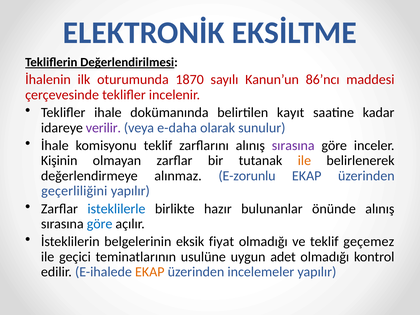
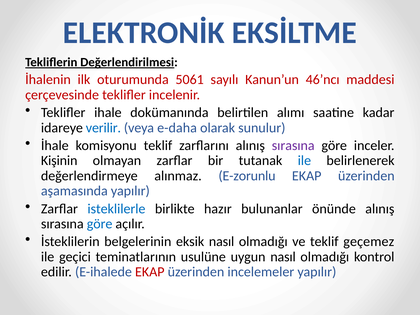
1870: 1870 -> 5061 (190, 80)
86’ncı: 86’ncı -> 46’ncı (323, 80)
kayıt: kayıt -> alımı (291, 113)
verilir colour: purple -> blue (103, 128)
ile colour: orange -> blue (304, 161)
geçerliliğini: geçerliliğini -> aşamasında (74, 191)
eksik fiyat: fiyat -> nasıl (222, 242)
uygun adet: adet -> nasıl (283, 257)
EKAP colour: orange -> red (150, 272)
